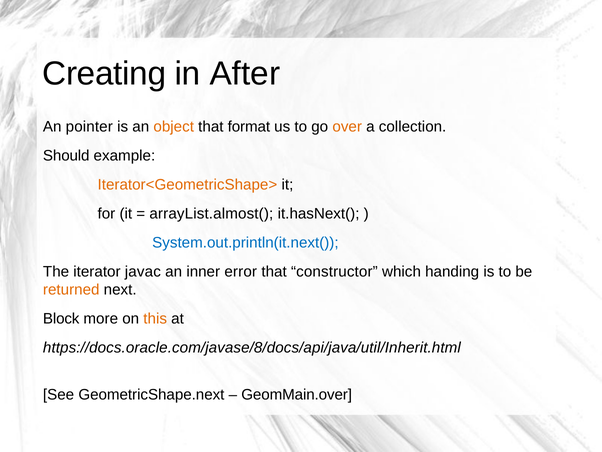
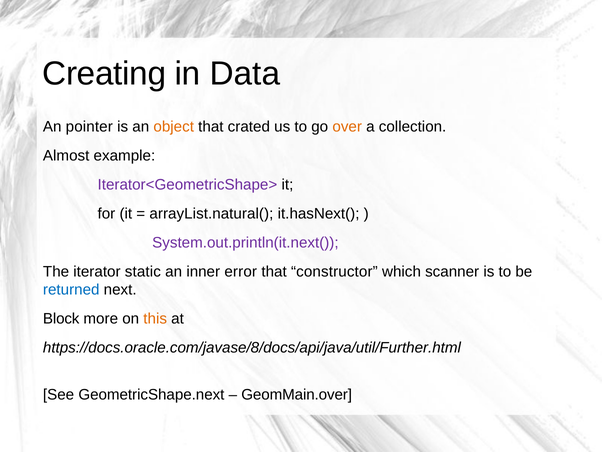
After: After -> Data (245, 74)
format: format -> crated (249, 127)
Should: Should -> Almost (66, 155)
Iterator<GeometricShape> colour: orange -> purple (187, 184)
arrayList.almost(: arrayList.almost( -> arrayList.natural( (211, 213)
System.out.println(it.next( colour: blue -> purple (245, 242)
javac: javac -> static (143, 271)
handing: handing -> scanner (452, 271)
returned colour: orange -> blue (71, 289)
https://docs.oracle.com/javase/8/docs/api/java/util/Inherit.html: https://docs.oracle.com/javase/8/docs/api/java/util/Inherit.html -> https://docs.oracle.com/javase/8/docs/api/java/util/Further.html (252, 347)
